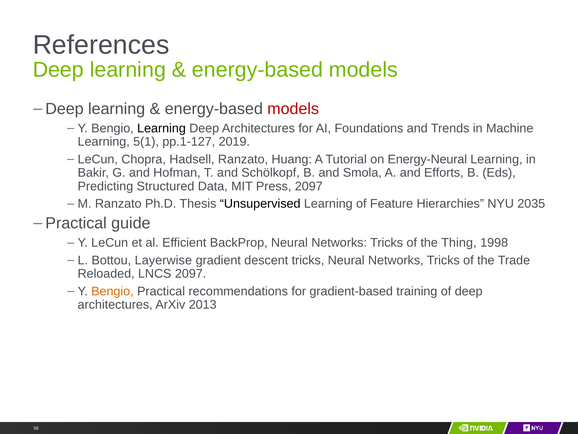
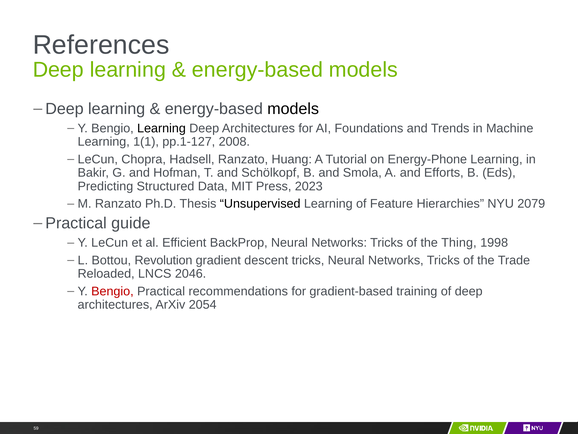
models colour: red -> black (293, 109)
5(1: 5(1 -> 1(1 (146, 142)
2019: 2019 -> 2008 (234, 142)
Energy-Neural: Energy-Neural -> Energy-Phone (427, 159)
Press 2097: 2097 -> 2023 (309, 186)
2035: 2035 -> 2079 (531, 204)
Layerwise: Layerwise -> Revolution (163, 260)
LNCS 2097: 2097 -> 2046 (191, 273)
Bengio colour: orange -> red (112, 291)
2013: 2013 -> 2054 (203, 304)
